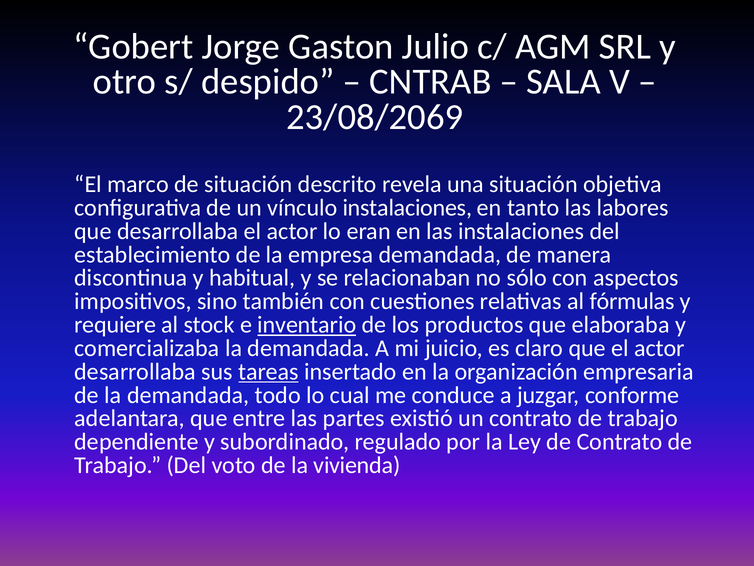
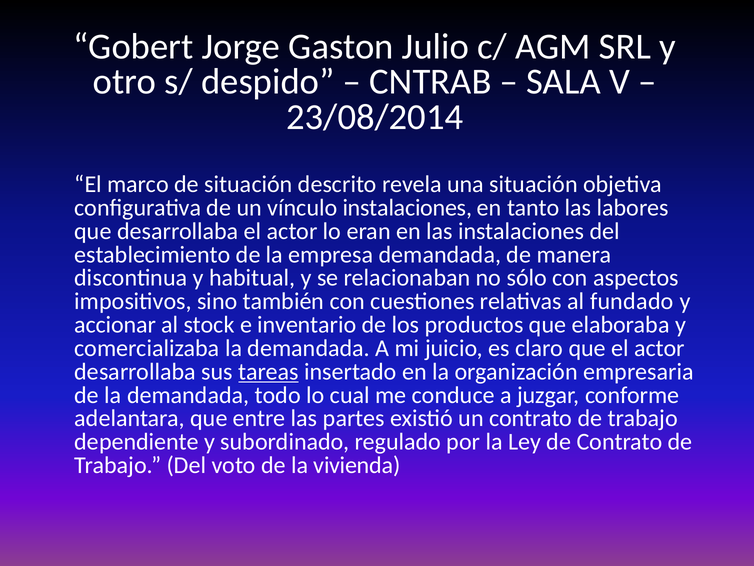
23/08/2069: 23/08/2069 -> 23/08/2014 (375, 117)
fórmulas: fórmulas -> fundado (632, 301)
requiere: requiere -> accionar (115, 325)
inventario underline: present -> none (307, 325)
